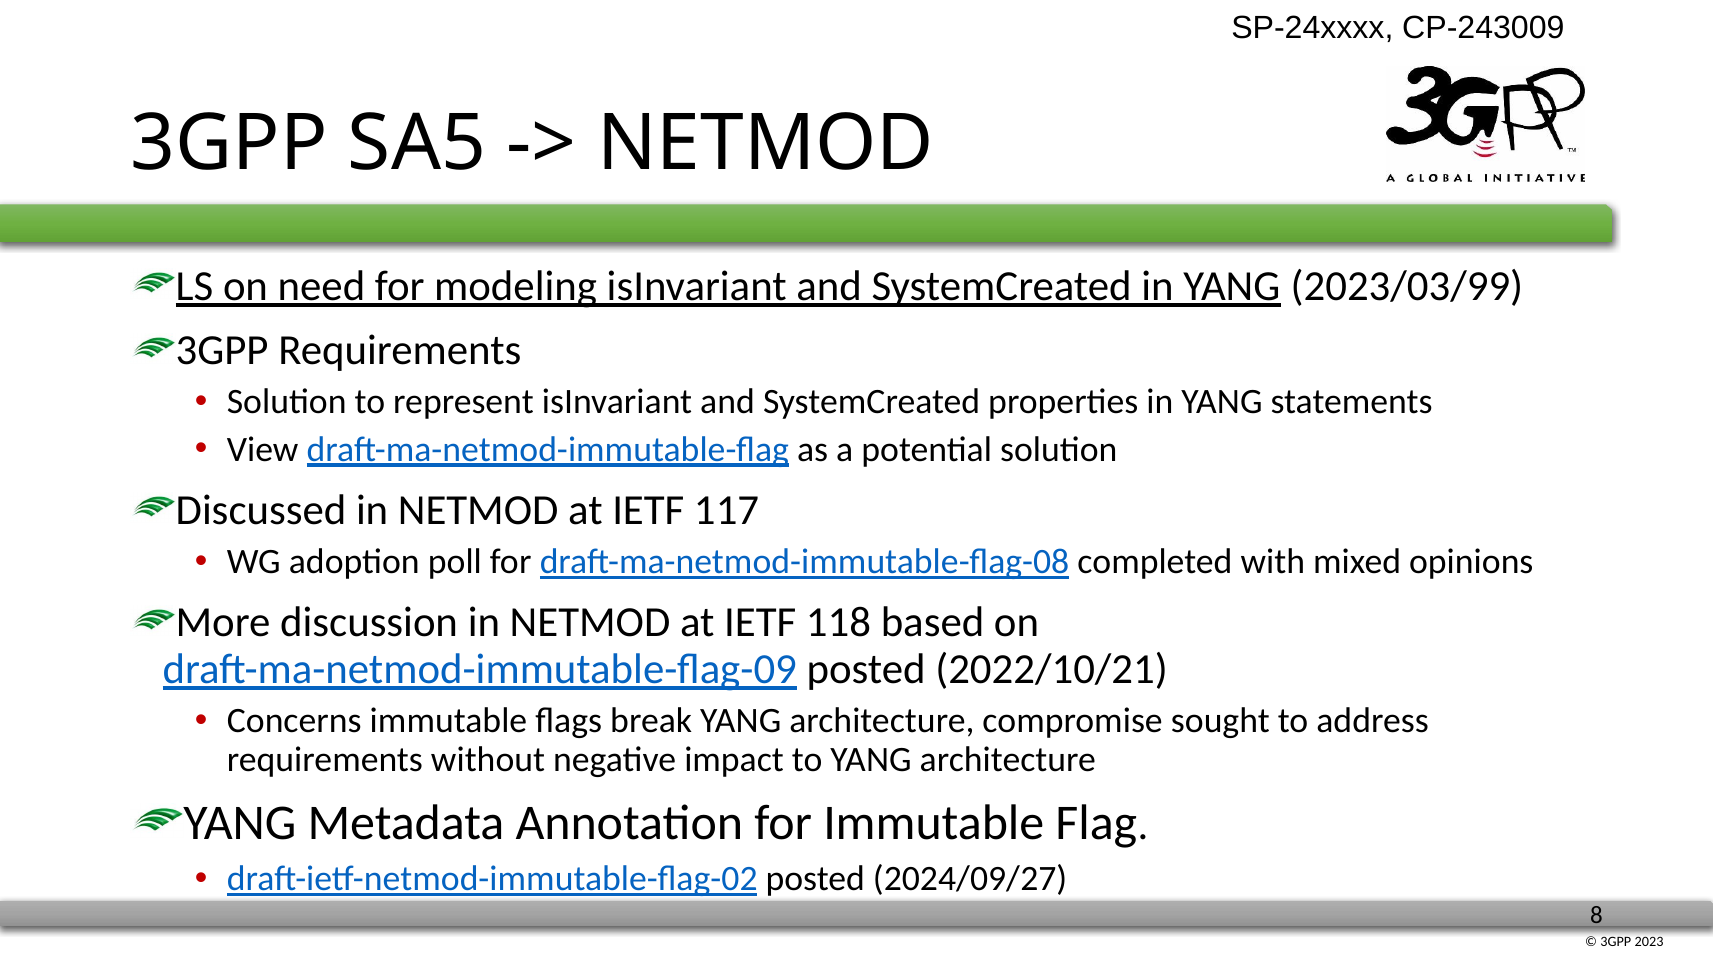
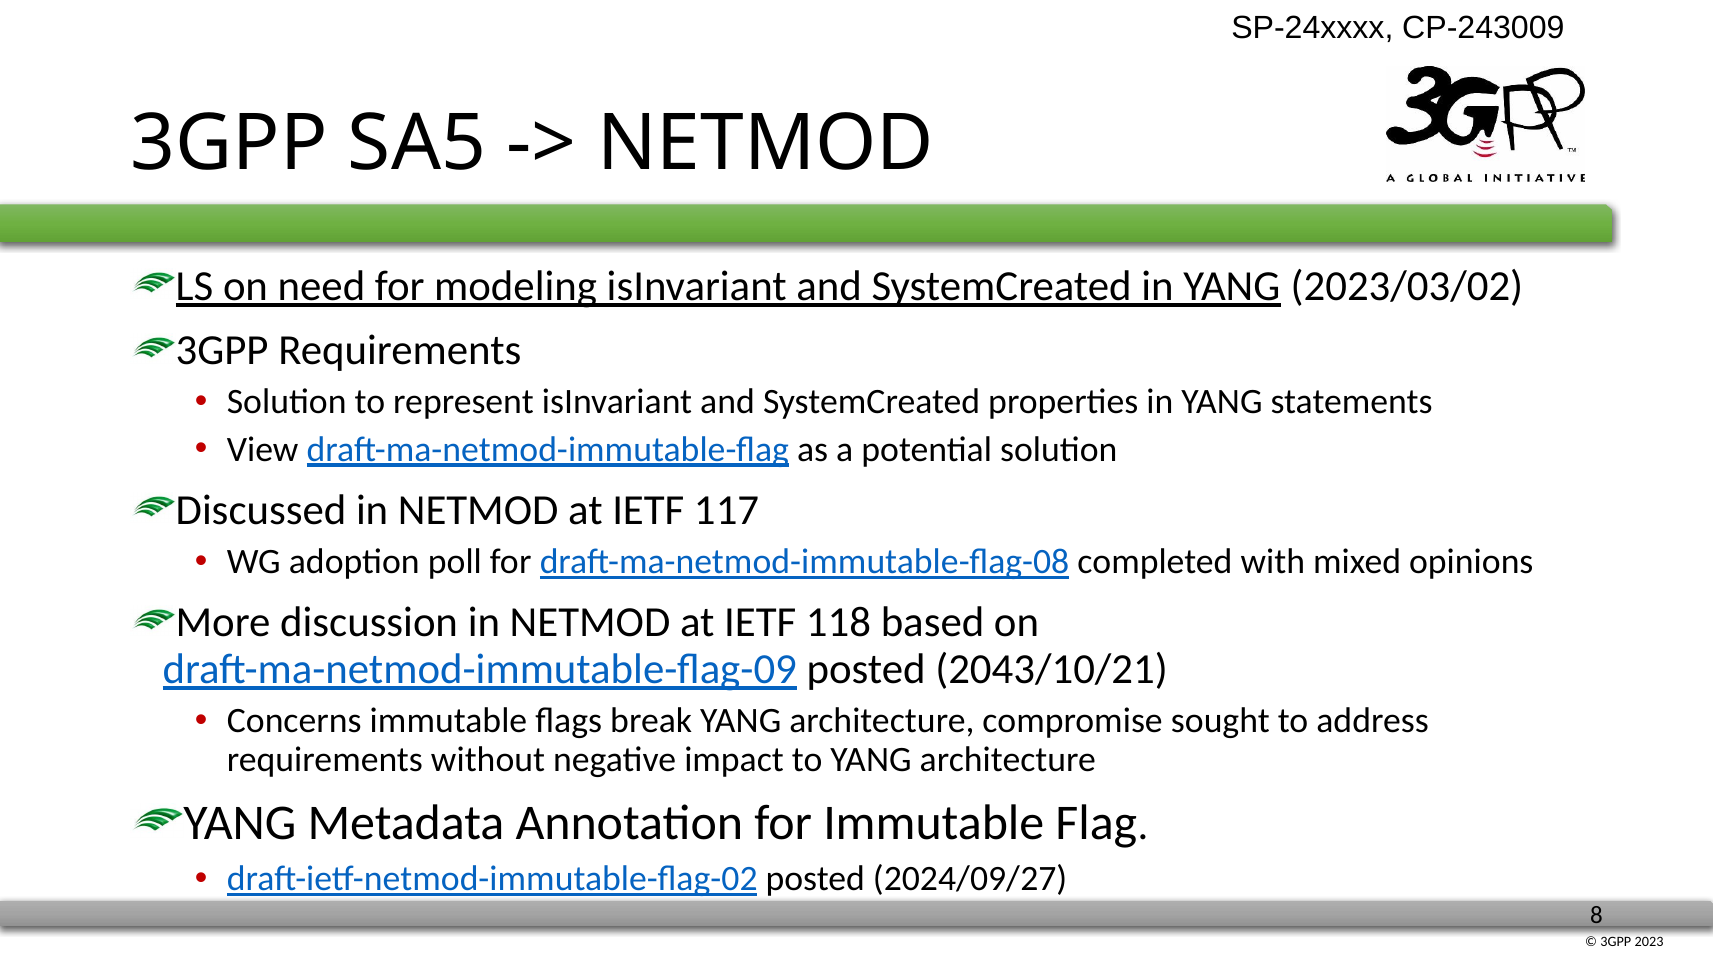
2023/03/99: 2023/03/99 -> 2023/03/02 (1407, 286)
2022/10/21: 2022/10/21 -> 2043/10/21 (1052, 670)
